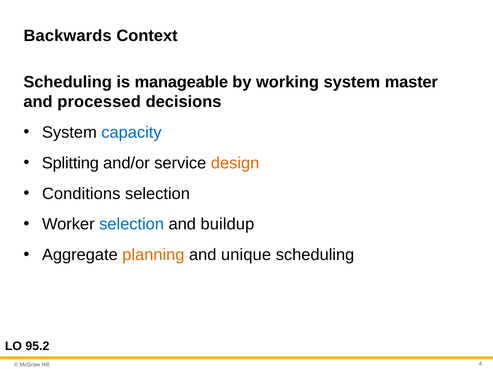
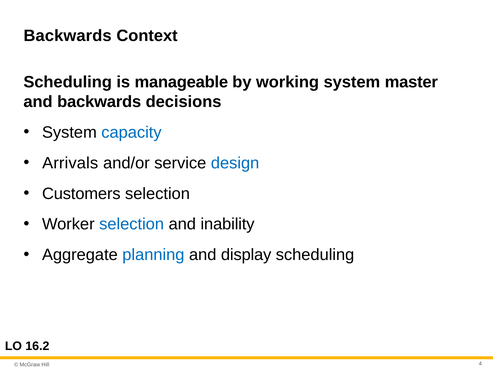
and processed: processed -> backwards (99, 102)
Splitting: Splitting -> Arrivals (70, 163)
design colour: orange -> blue (235, 163)
Conditions: Conditions -> Customers (81, 194)
buildup: buildup -> inability (228, 225)
planning colour: orange -> blue (153, 255)
unique: unique -> display (246, 255)
95.2: 95.2 -> 16.2 (37, 347)
